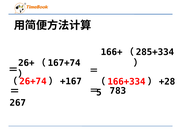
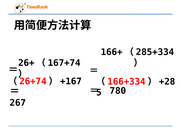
783: 783 -> 780 (118, 91)
